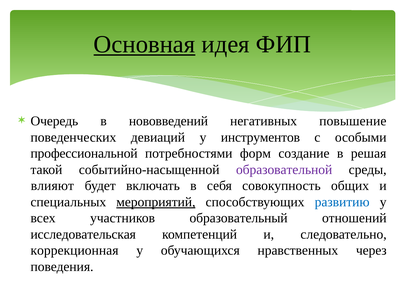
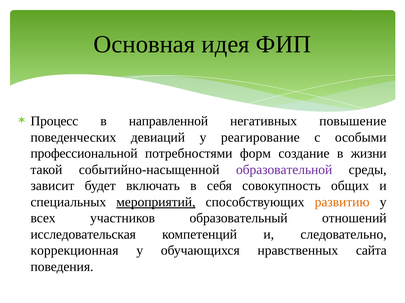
Основная underline: present -> none (144, 44)
Очередь: Очередь -> Процесс (54, 121)
нововведений: нововведений -> направленной (168, 121)
инструментов: инструментов -> реагирование (260, 138)
решая: решая -> жизни (369, 154)
влияют: влияют -> зависит (52, 186)
развитию colour: blue -> orange (342, 202)
через: через -> сайта (371, 251)
